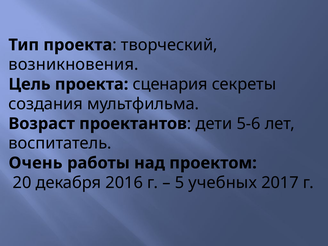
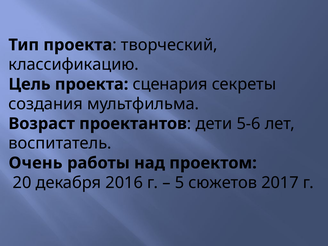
возникновения: возникновения -> классификацию (74, 65)
учебных: учебных -> сюжетов (223, 183)
